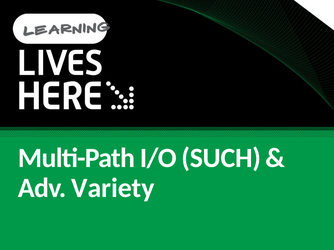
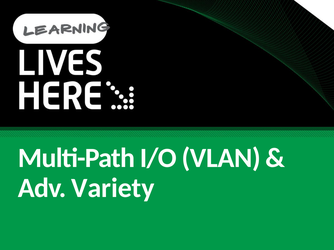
SUCH: SUCH -> VLAN (221, 158)
